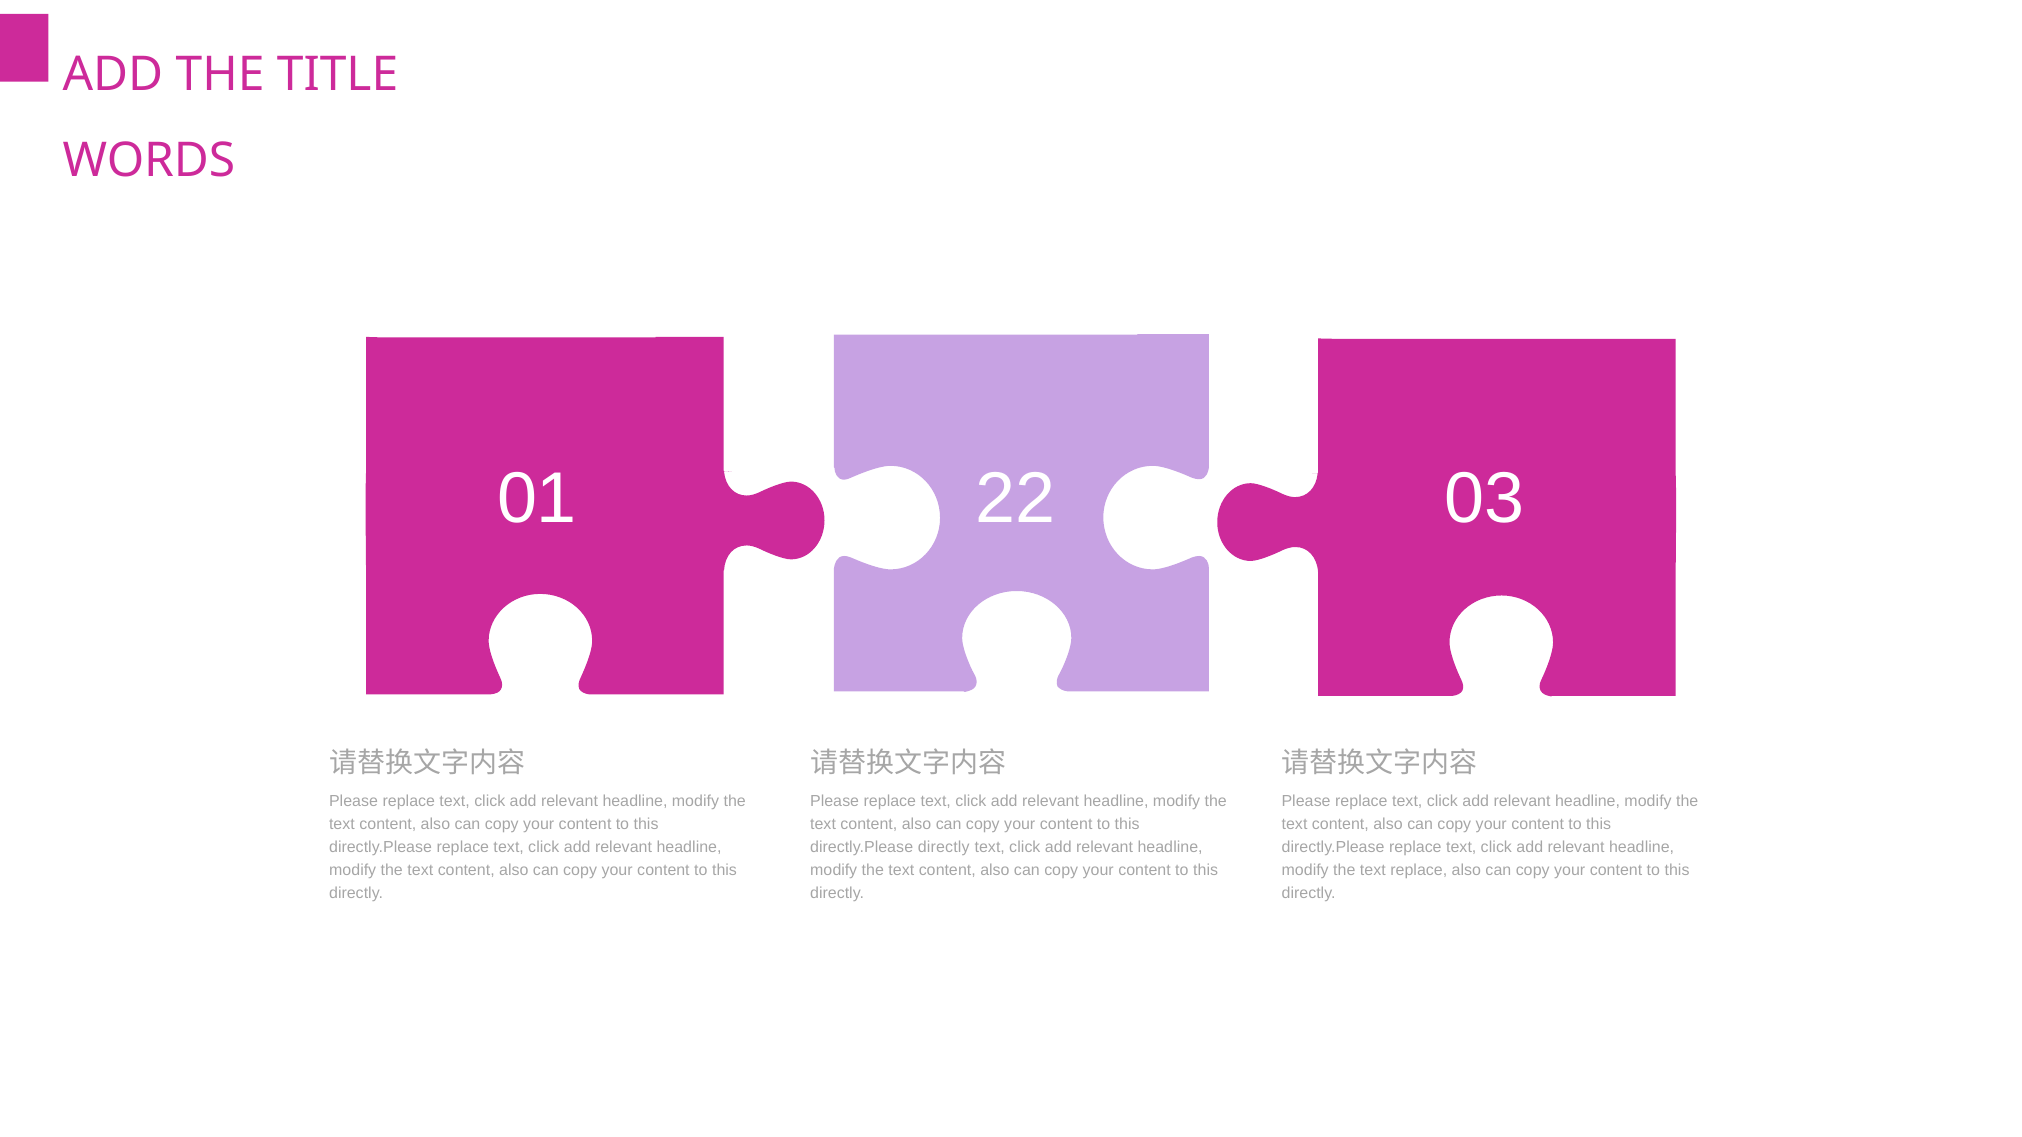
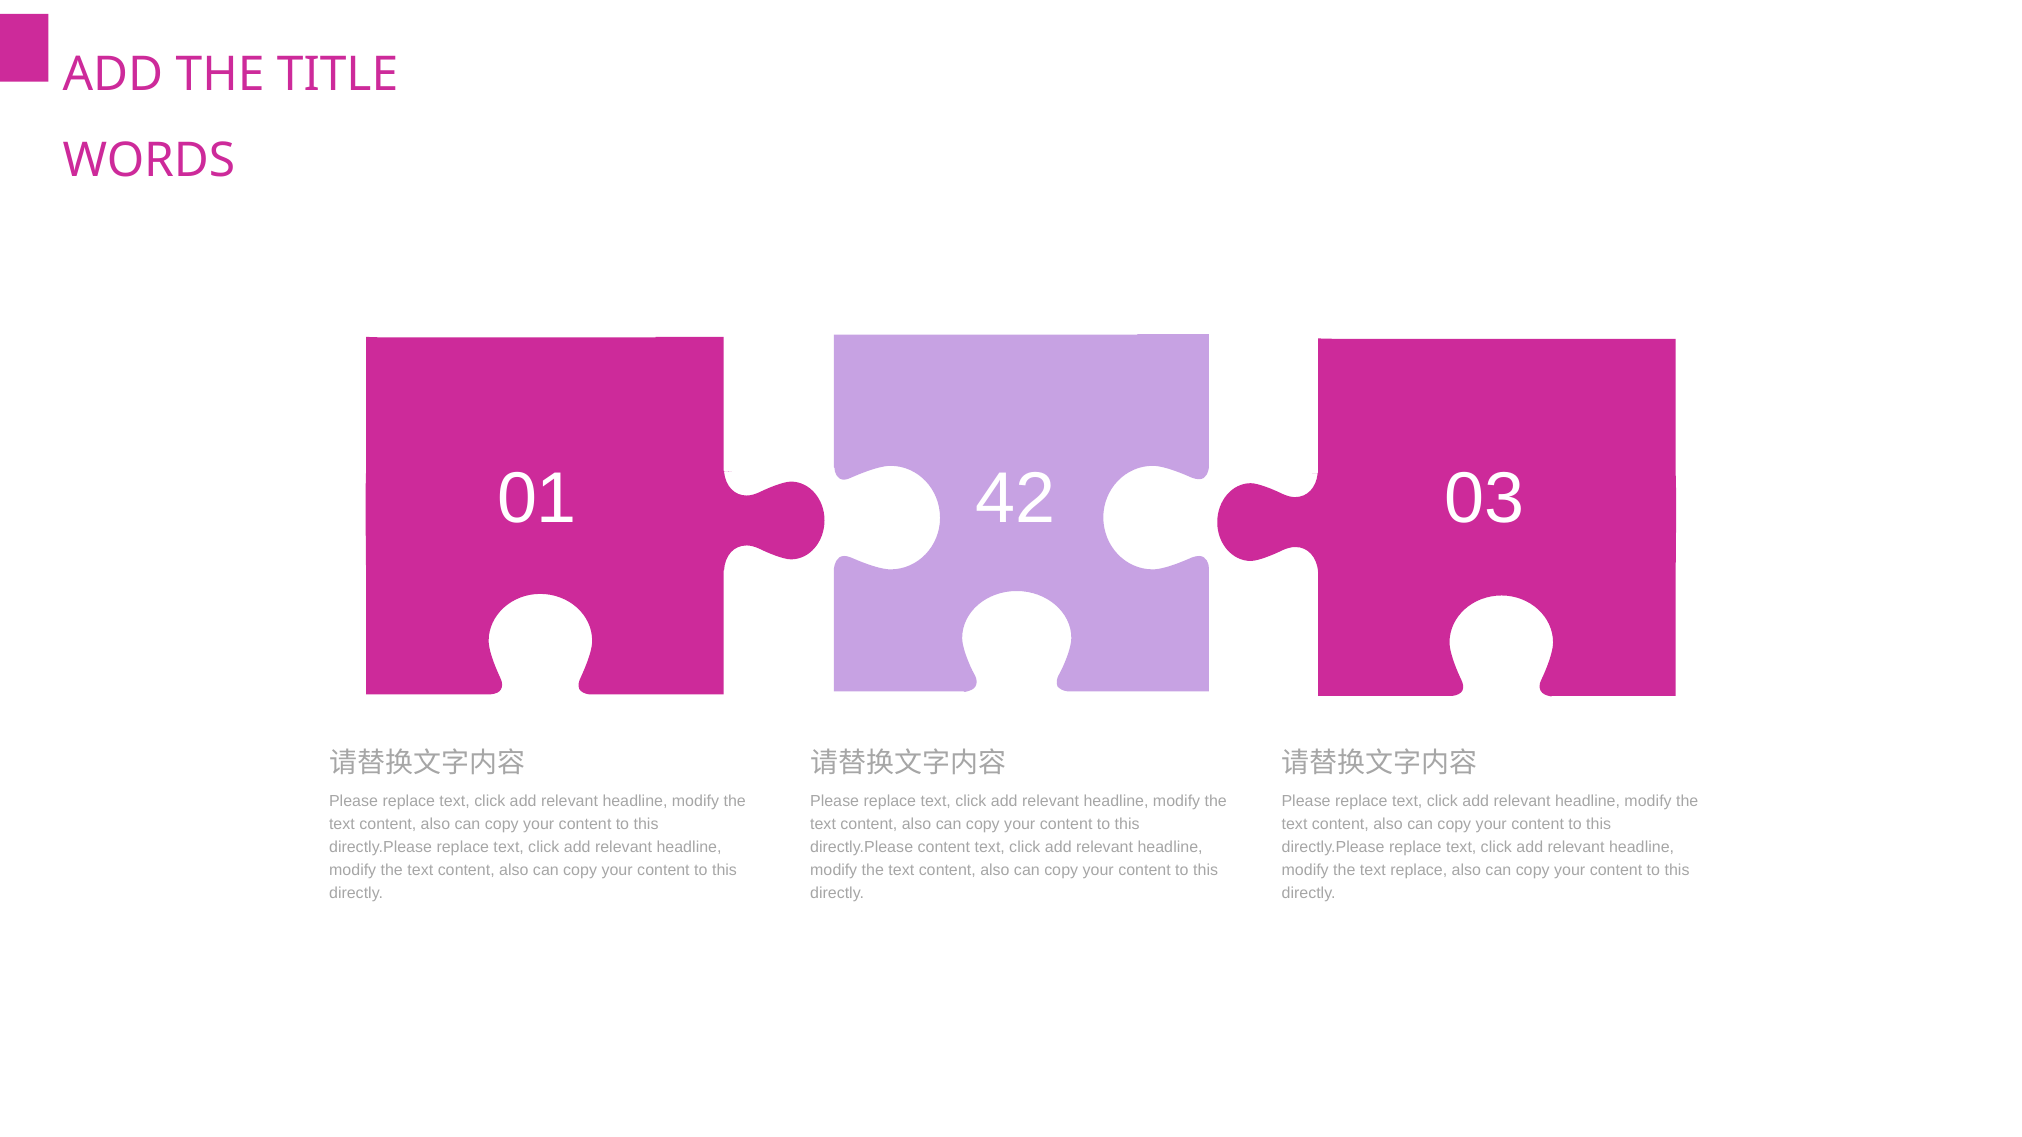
22: 22 -> 42 (1016, 499)
directly.Please directly: directly -> content (944, 848)
